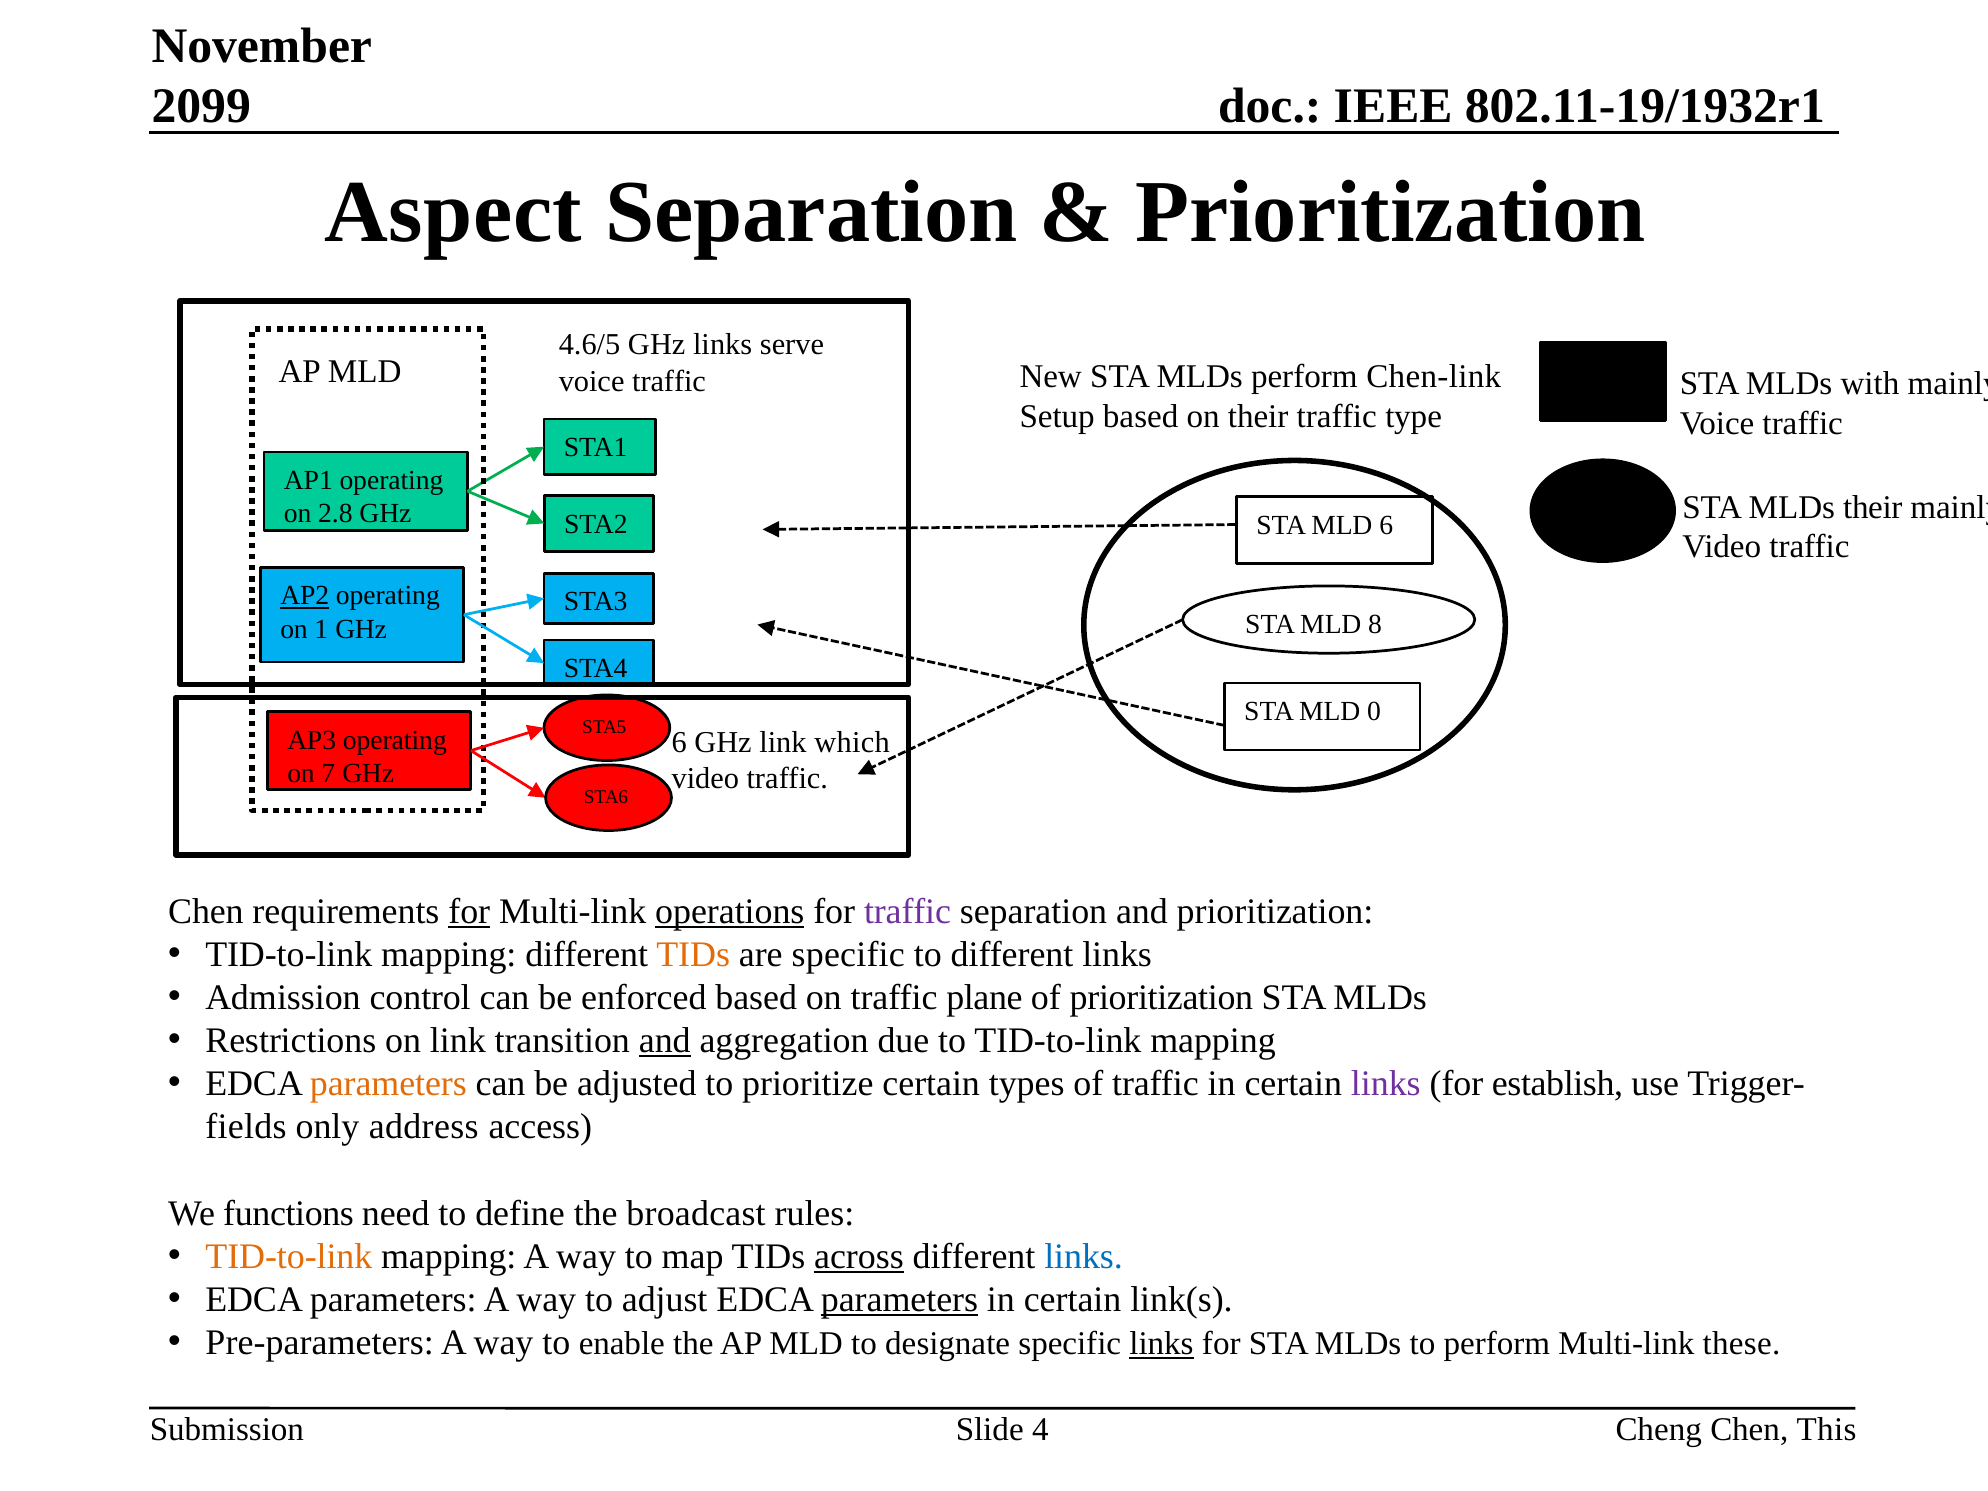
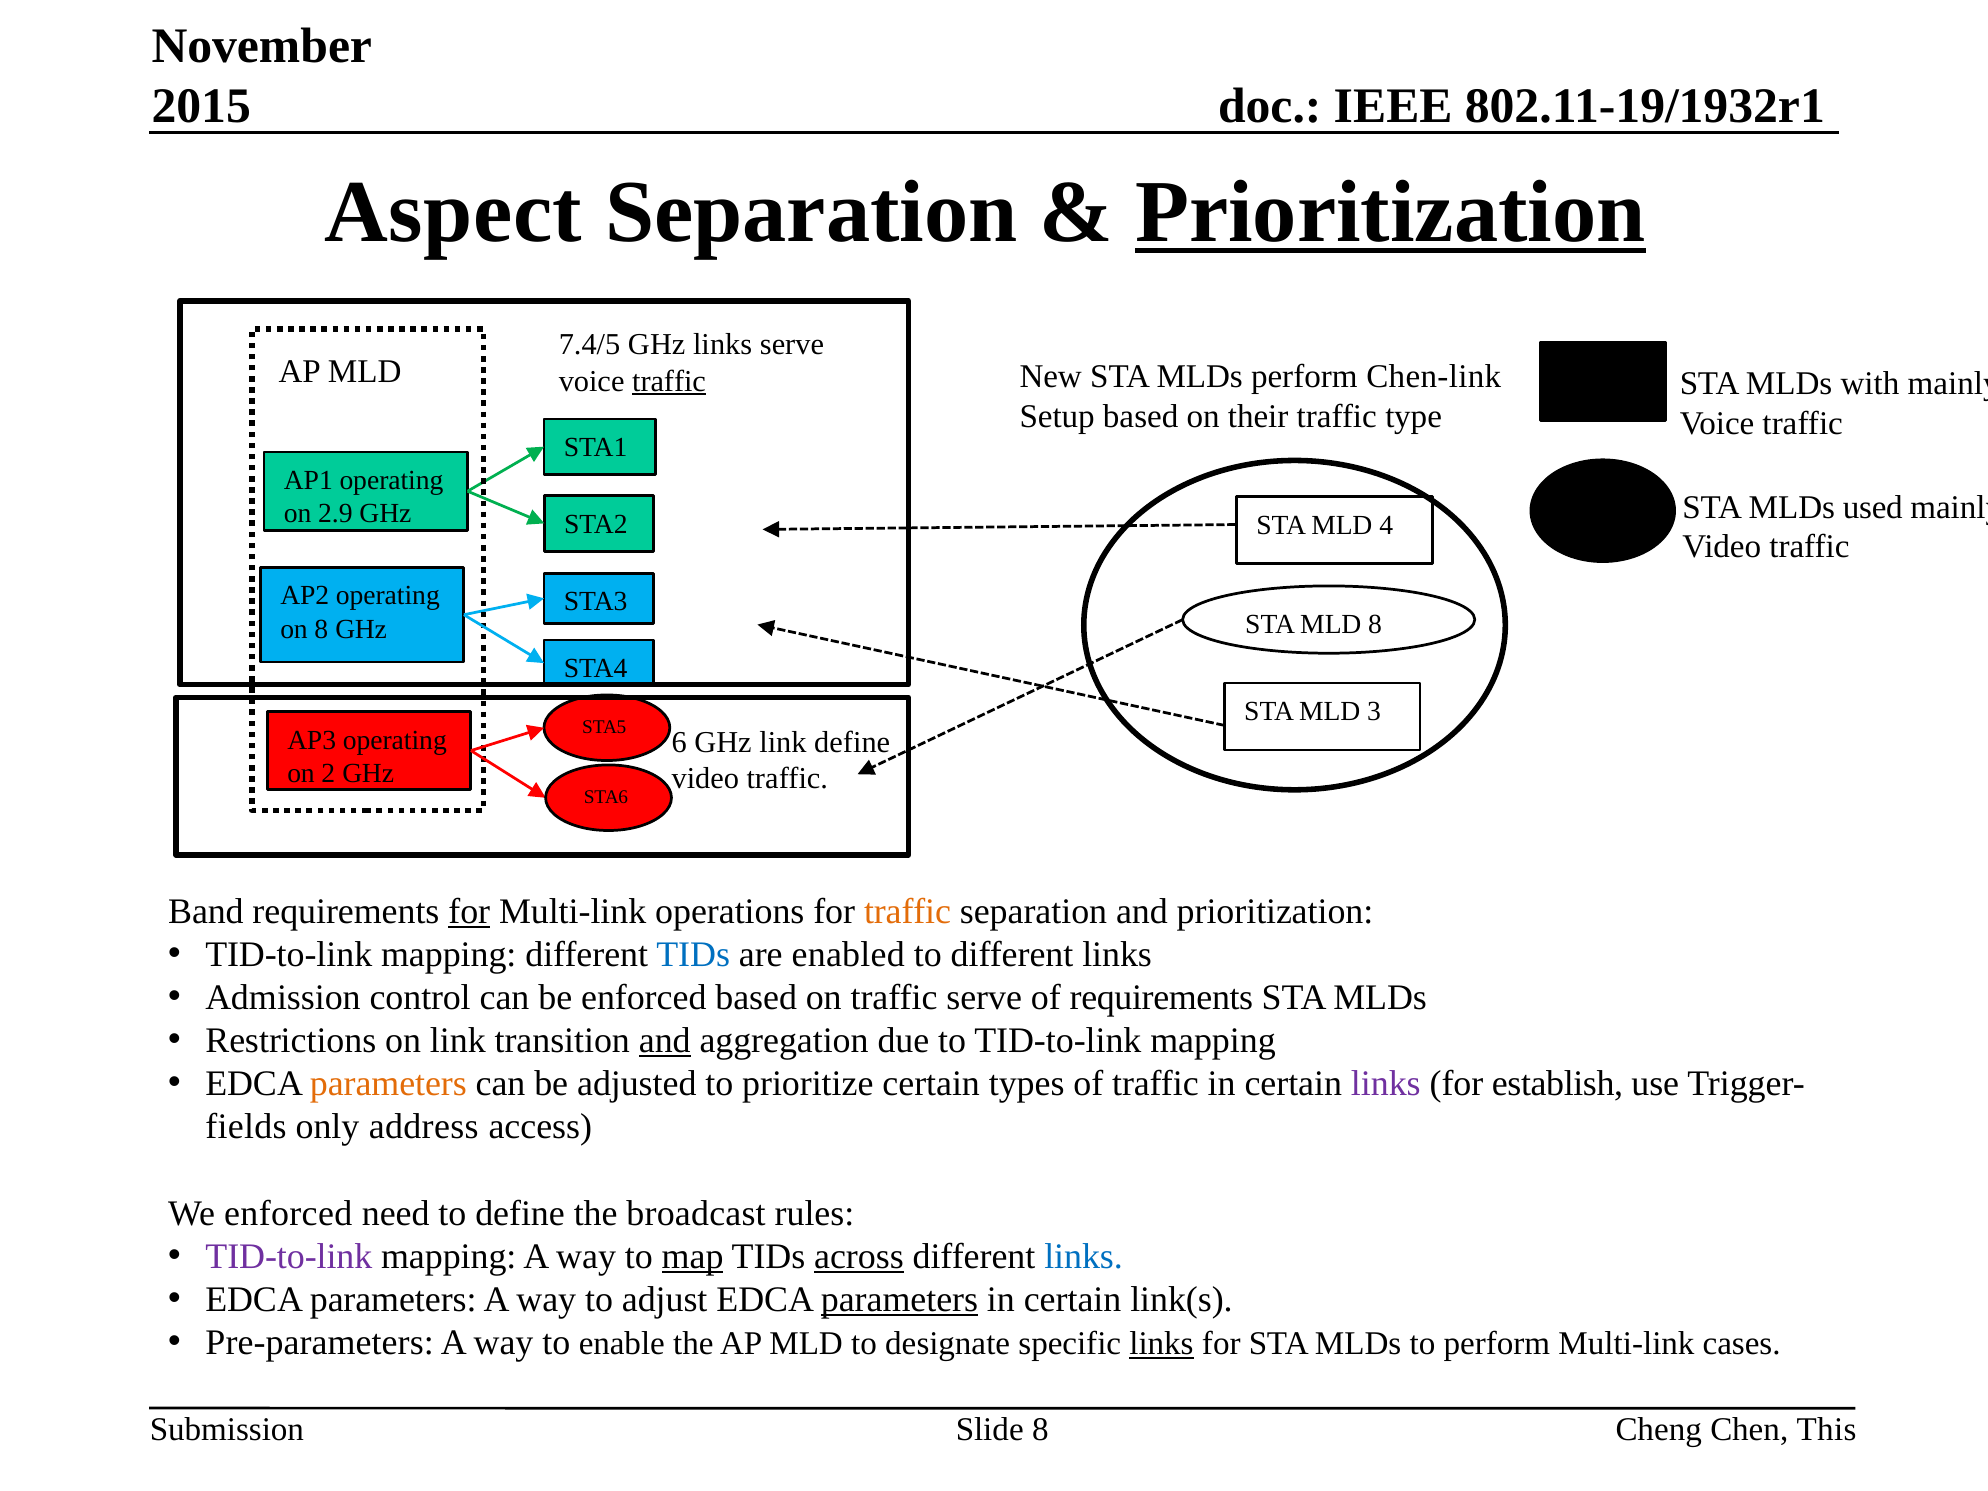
2099: 2099 -> 2015 (201, 106)
Prioritization underline: none -> present (1390, 212)
4.6/5: 4.6/5 -> 7.4/5 (590, 345)
traffic underline: none -> present (669, 381)
MLDs their: their -> used (1873, 507)
2.8: 2.8 -> 2.9 (335, 514)
MLD 6: 6 -> 4 (1386, 525)
AP2 underline: present -> none (305, 596)
on 1: 1 -> 8 (321, 629)
0: 0 -> 3 (1374, 711)
link which: which -> define (852, 742)
7: 7 -> 2 (328, 773)
Chen: Chen -> Band (206, 911)
operations underline: present -> none (730, 911)
traffic colour: purple -> orange (908, 911)
TIDs colour: orange -> blue (693, 955)
are specific: specific -> enabled (848, 955)
traffic plane: plane -> serve (984, 998)
of prioritization: prioritization -> requirements (1161, 998)
We functions: functions -> enforced (288, 1213)
TID-to-link colour: orange -> purple (289, 1256)
map underline: none -> present (693, 1256)
these: these -> cases (1742, 1344)
Slide 4: 4 -> 8 (1040, 1430)
